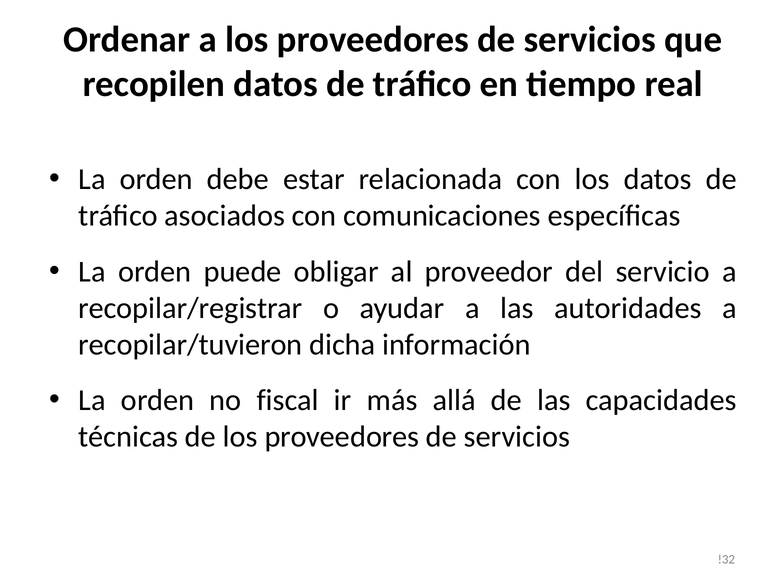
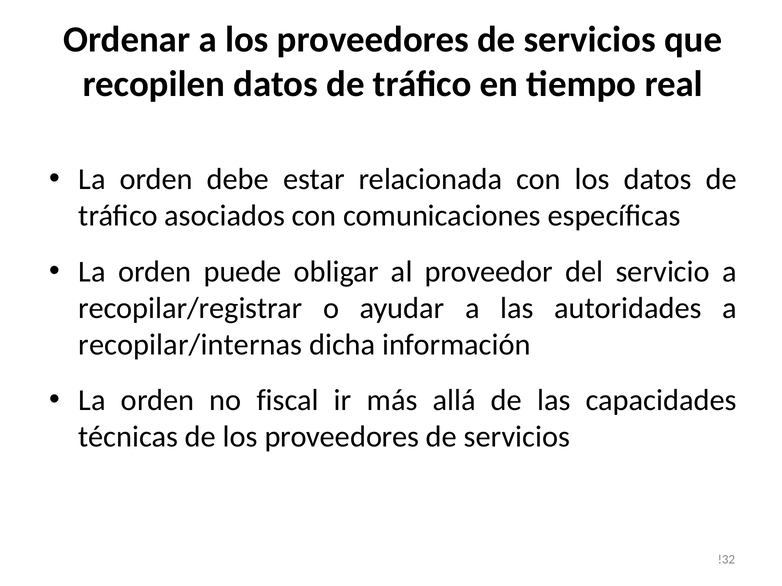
recopilar/tuvieron: recopilar/tuvieron -> recopilar/internas (190, 345)
